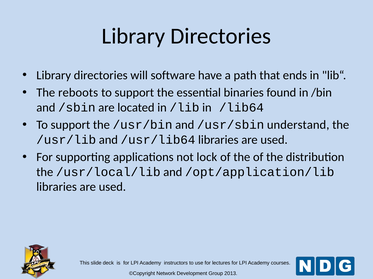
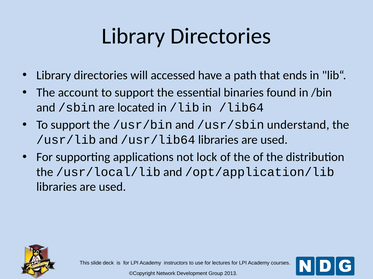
software: software -> accessed (173, 75)
reboots: reboots -> account (78, 93)
